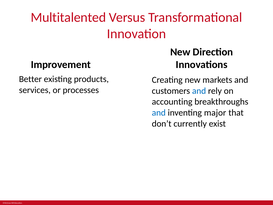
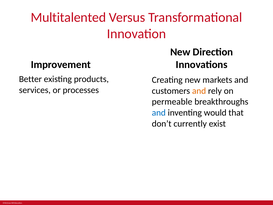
and colour: blue -> orange (199, 91)
accounting: accounting -> permeable (172, 102)
major: major -> would (215, 113)
